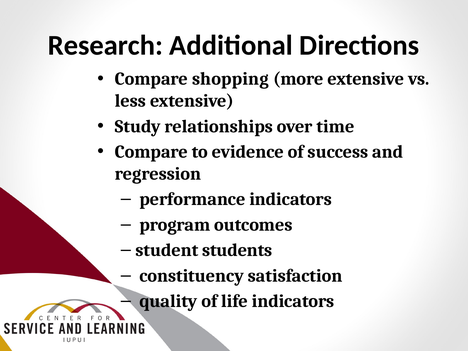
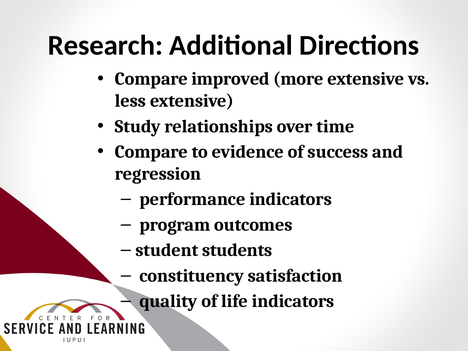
shopping: shopping -> improved (231, 79)
